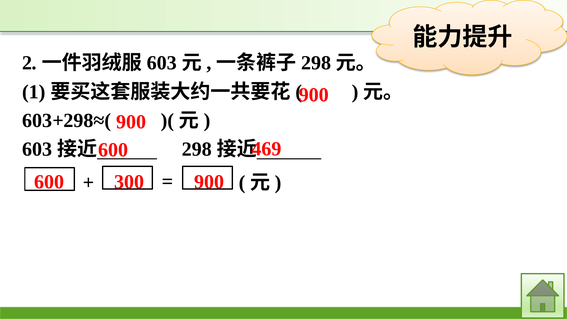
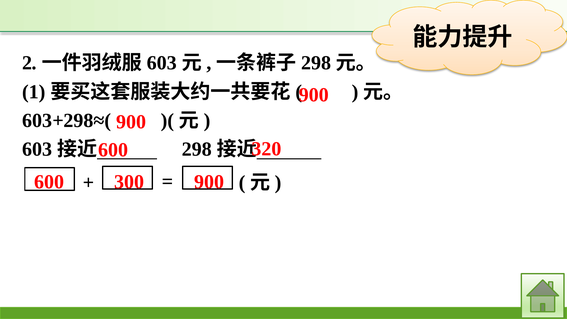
469: 469 -> 320 (266, 149)
